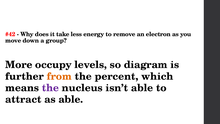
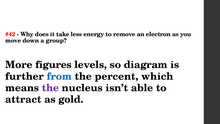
occupy: occupy -> figures (53, 65)
from colour: orange -> blue (59, 76)
as able: able -> gold (71, 99)
